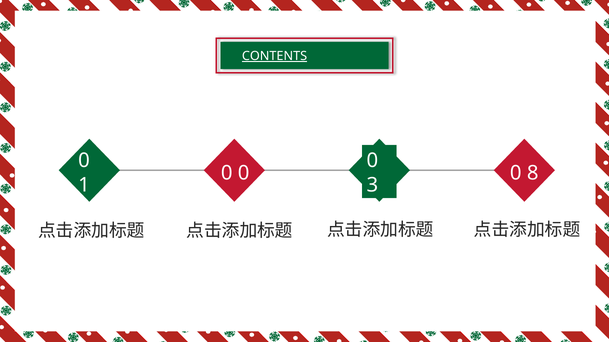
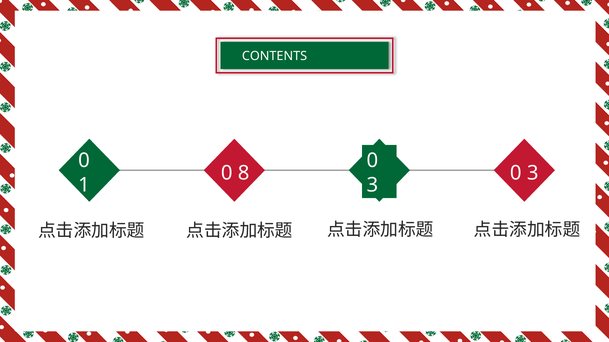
CONTENTS underline: present -> none (275, 56)
0: 0 -> 8 (244, 173)
8: 8 -> 3 (533, 173)
